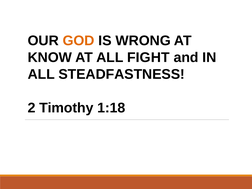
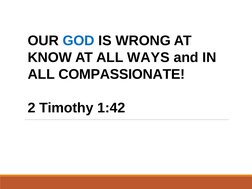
GOD colour: orange -> blue (79, 41)
FIGHT: FIGHT -> WAYS (148, 57)
STEADFASTNESS: STEADFASTNESS -> COMPASSIONATE (122, 74)
1:18: 1:18 -> 1:42 (111, 108)
